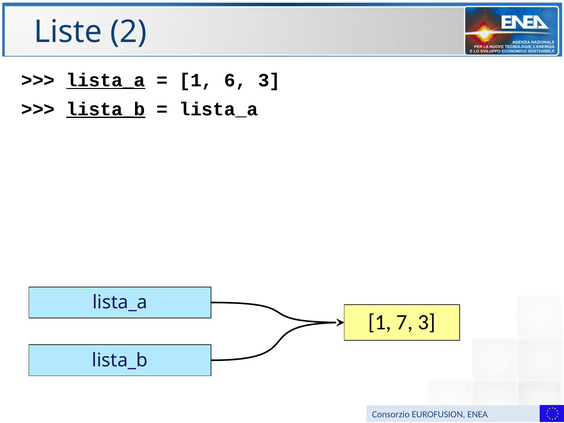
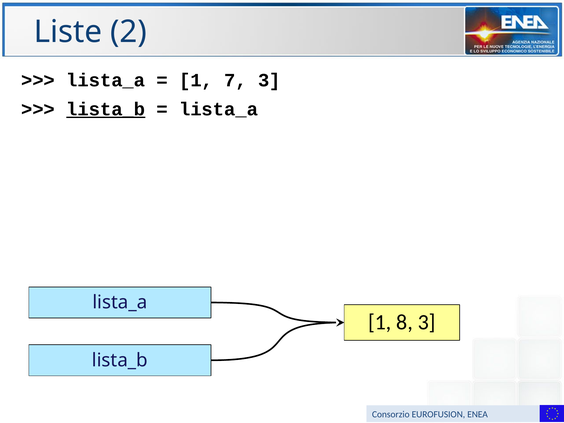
lista_a underline: present -> none (106, 80)
6: 6 -> 7 (235, 80)
7: 7 -> 8 (405, 322)
